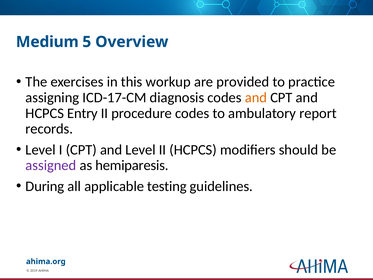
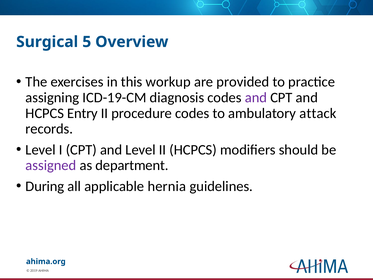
Medium: Medium -> Surgical (47, 42)
ICD-17-CM: ICD-17-CM -> ICD-19-CM (114, 98)
and colour: orange -> purple (256, 98)
report: report -> attack (318, 113)
hemiparesis: hemiparesis -> department (132, 165)
testing: testing -> hernia (167, 186)
